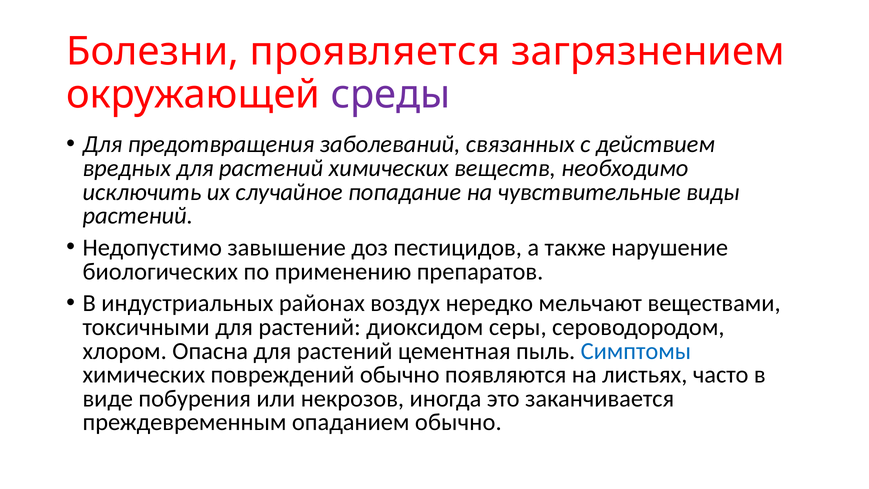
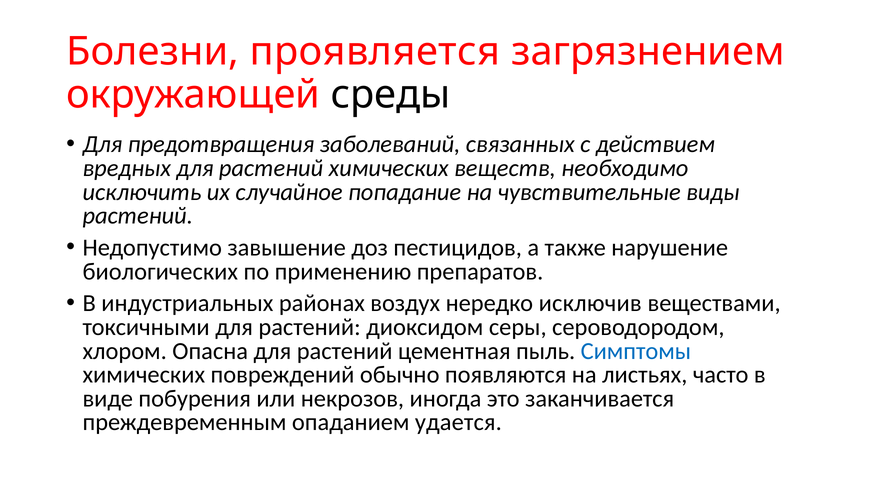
среды colour: purple -> black (391, 94)
мельчают: мельчают -> исключив (590, 303)
опаданием обычно: обычно -> удается (458, 422)
